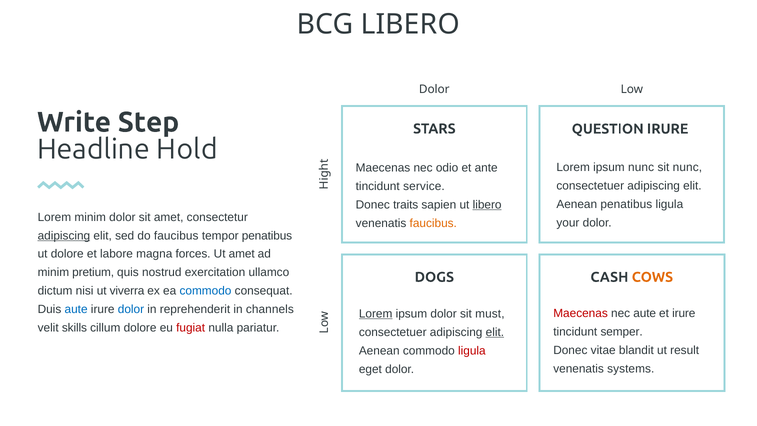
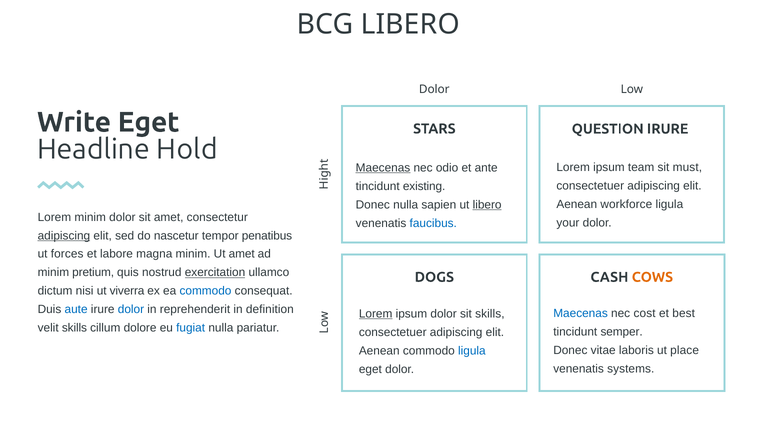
Write Step: Step -> Eget (149, 122)
ipsum nunc: nunc -> team (641, 167)
sit nunc: nunc -> must (687, 167)
Maecenas underline: none -> present (383, 168)
service: service -> existing (424, 186)
Aenean penatibus: penatibus -> workforce (626, 204)
Donec traits: traits -> nulla (406, 205)
faucibus colour: orange -> blue (433, 223)
do faucibus: faucibus -> nascetur (176, 236)
ut dolore: dolore -> forces (67, 254)
magna forces: forces -> minim (193, 254)
exercitation underline: none -> present (215, 272)
channels: channels -> definition (270, 309)
Maecenas colour: red -> blue (581, 313)
nec aute: aute -> cost (645, 313)
et irure: irure -> best (684, 313)
sit must: must -> skills (490, 314)
fugiat colour: red -> blue (191, 328)
elit underline: present -> none (495, 332)
blandit: blandit -> laboris (636, 350)
result: result -> place (685, 350)
ligula colour: red -> blue (472, 351)
